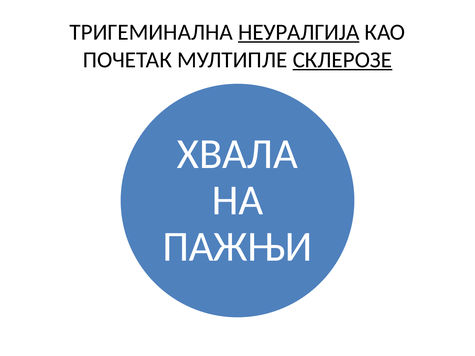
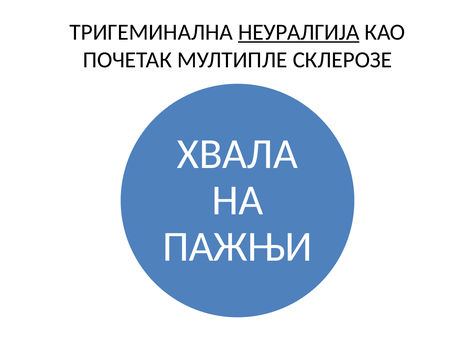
СКЛЕРОЗЕ underline: present -> none (342, 60)
